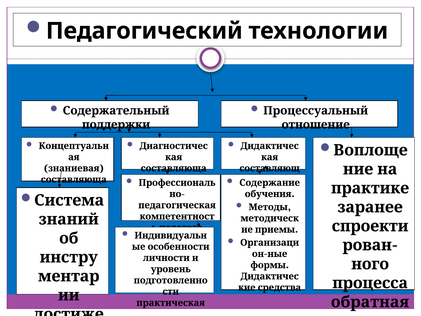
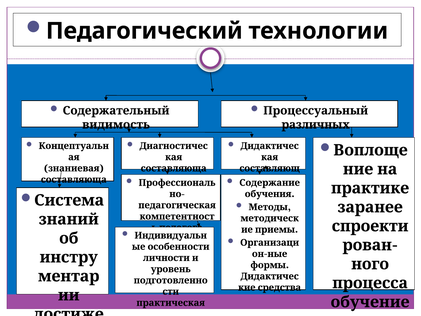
поддержки: поддержки -> видимость (116, 125)
отношение: отношение -> различных (316, 125)
обратная: обратная -> обучение (370, 302)
